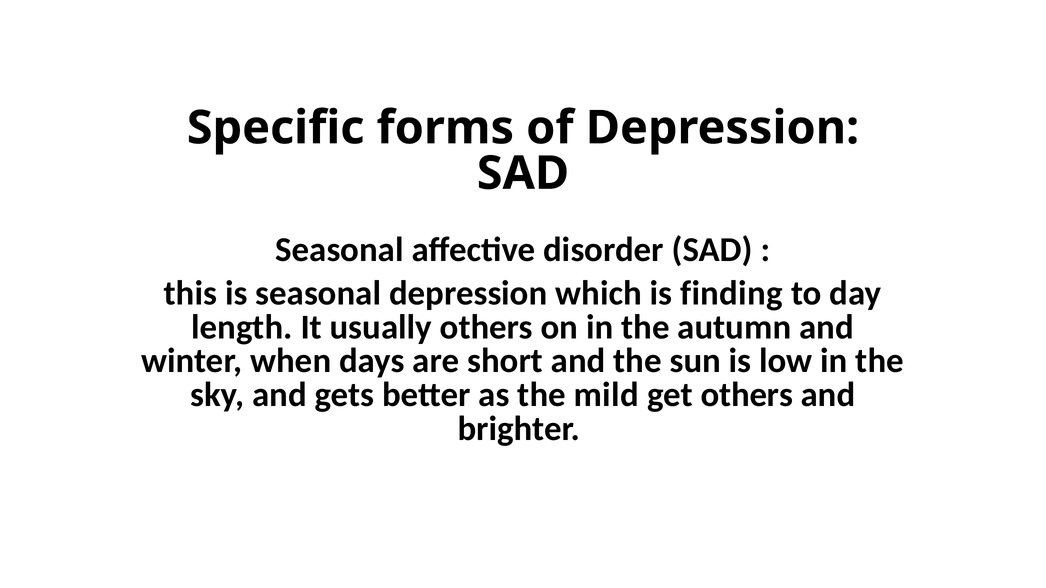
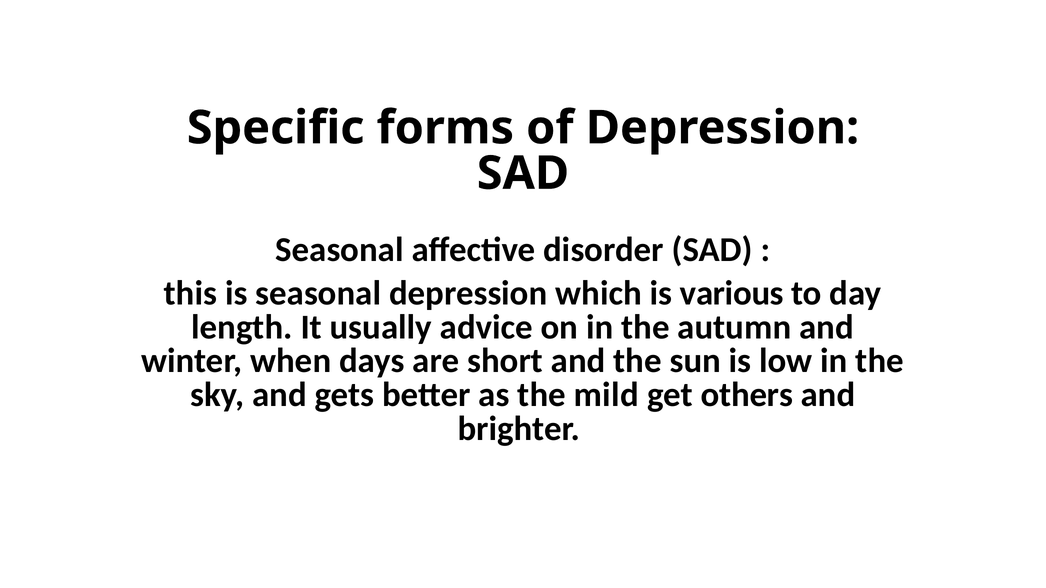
finding: finding -> various (732, 293)
usually others: others -> advice (486, 327)
